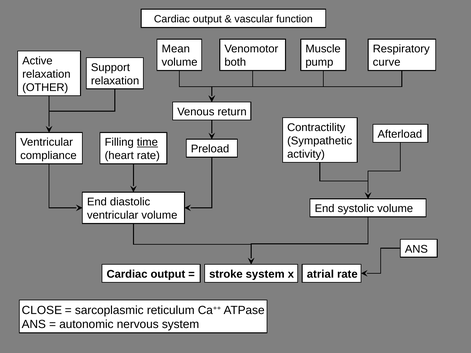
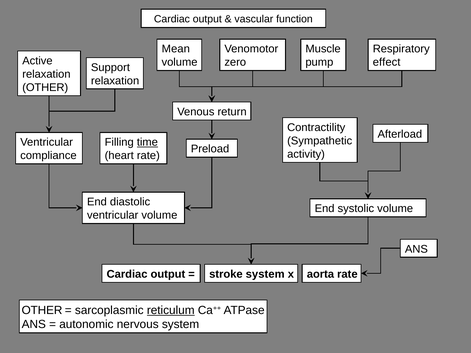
both: both -> zero (235, 62)
curve: curve -> effect (387, 62)
atrial: atrial -> aorta (320, 274)
CLOSE: CLOSE -> OTHER (42, 310)
reticulum underline: none -> present (171, 310)
